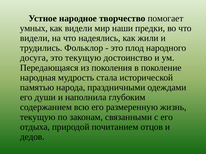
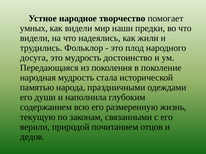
это текущую: текущую -> мудрость (83, 58)
отдыха: отдыха -> верили (35, 127)
